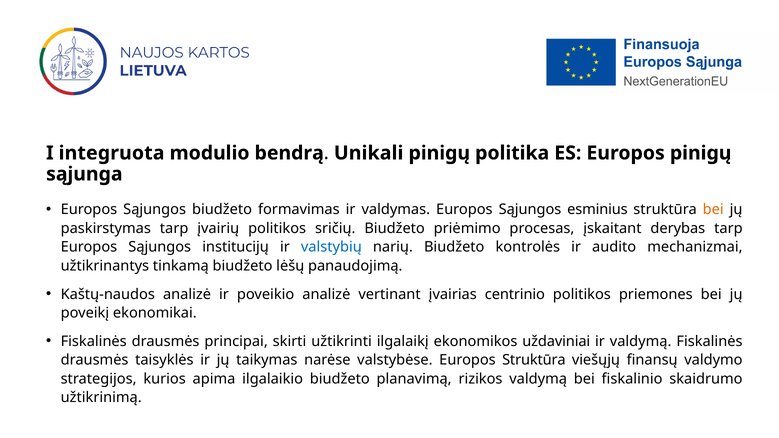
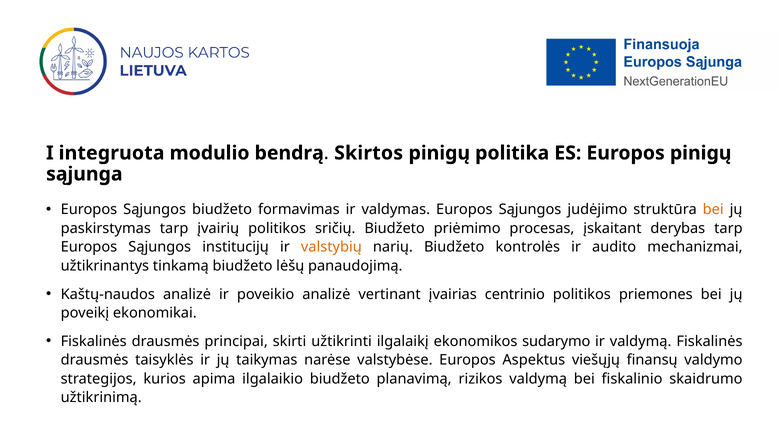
Unikali: Unikali -> Skirtos (369, 153)
esminius: esminius -> judėjimo (597, 210)
valstybių colour: blue -> orange (331, 247)
uždaviniai: uždaviniai -> sudarymo (556, 342)
Europos Struktūra: Struktūra -> Aspektus (534, 360)
